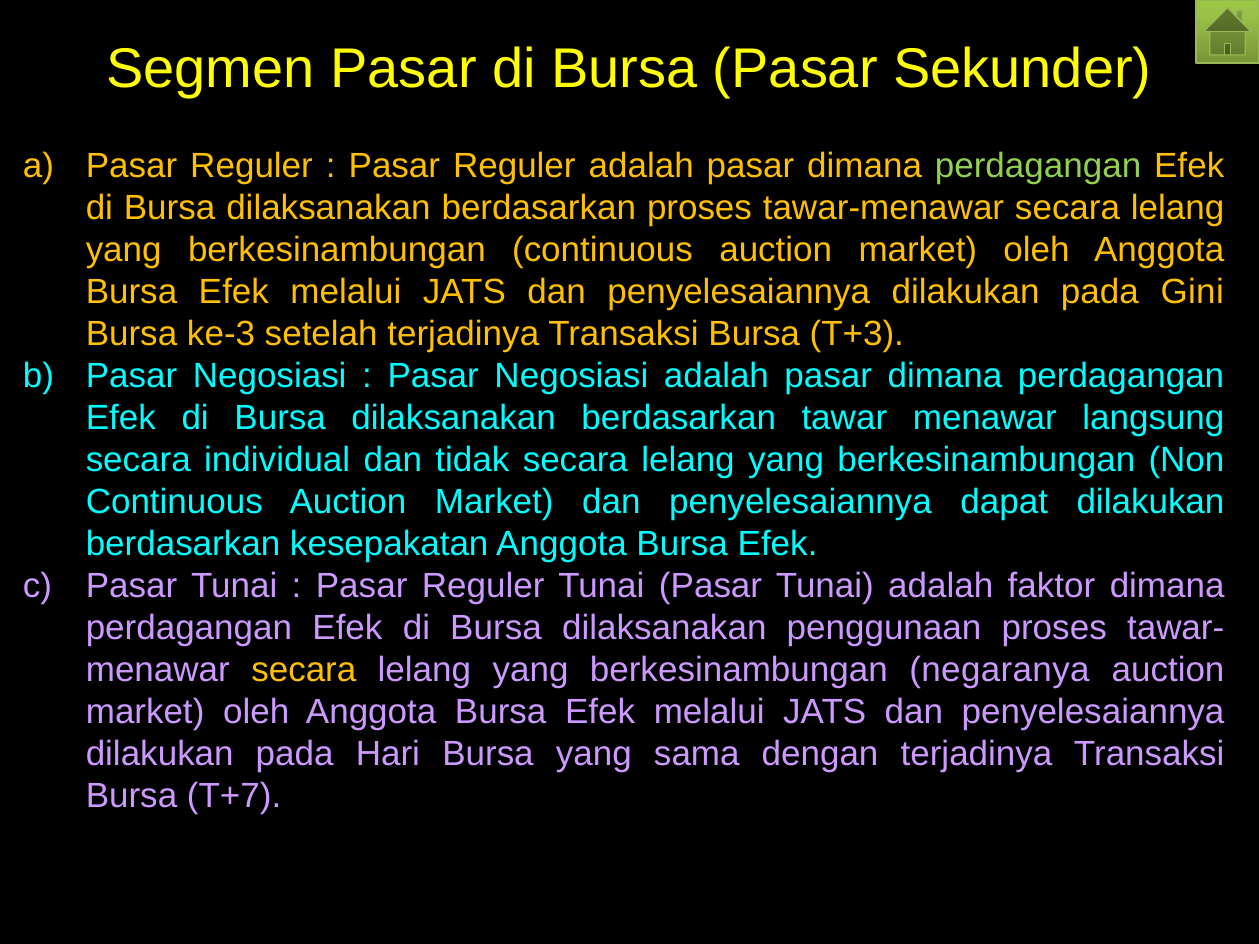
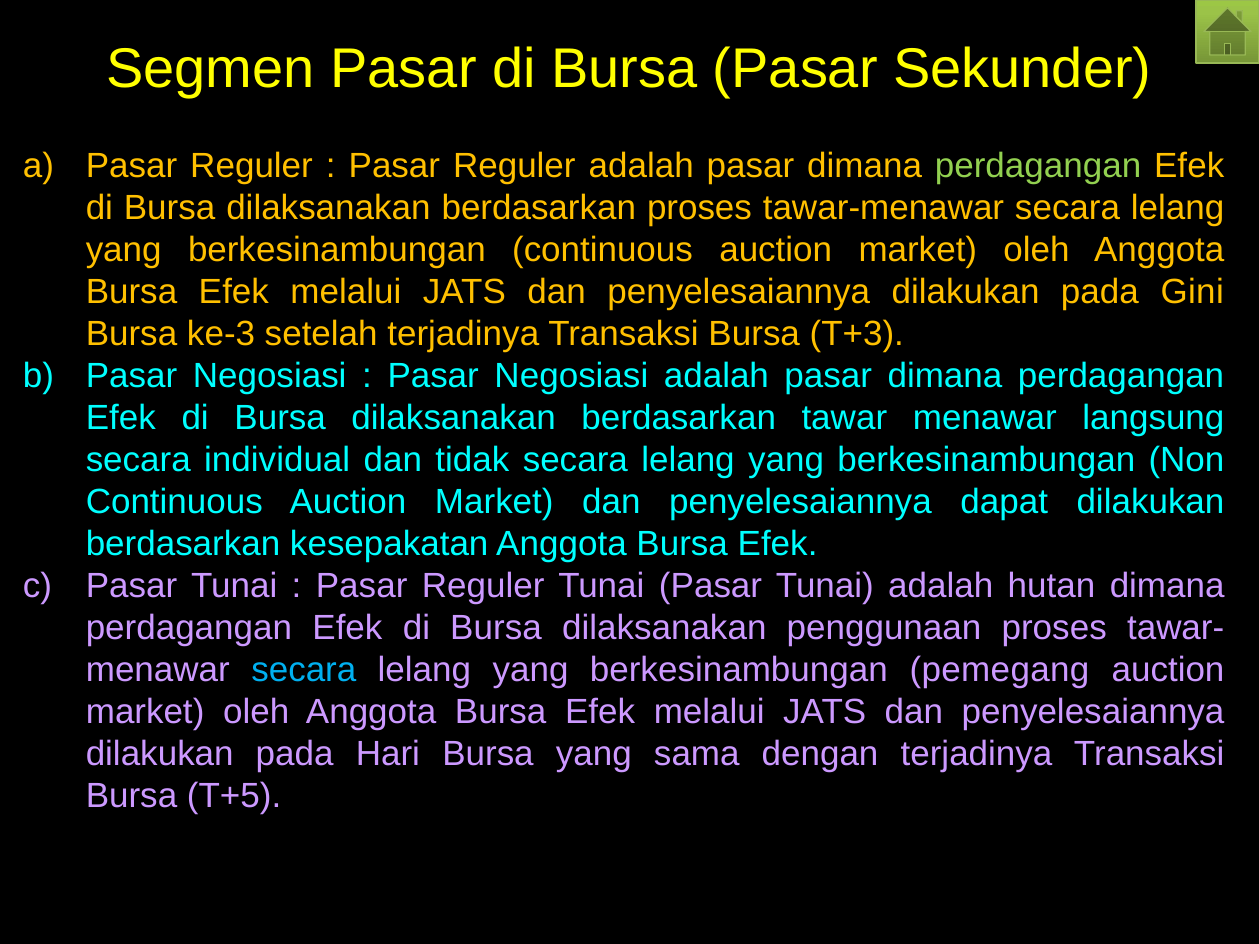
faktor: faktor -> hutan (1051, 586)
secara colour: yellow -> light blue (304, 670)
negaranya: negaranya -> pemegang (1000, 670)
T+7: T+7 -> T+5 (234, 796)
